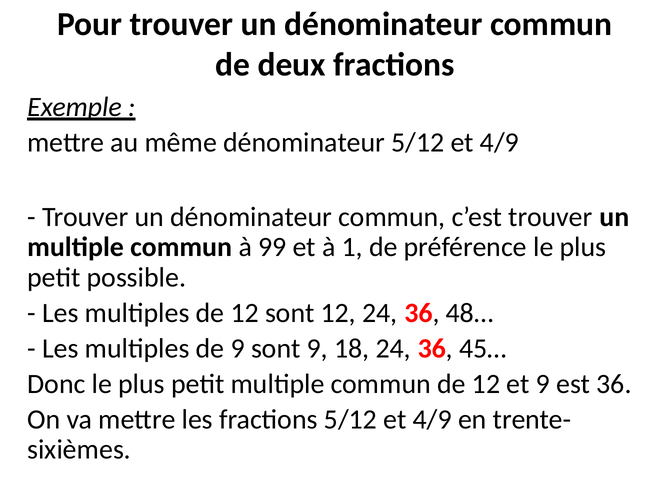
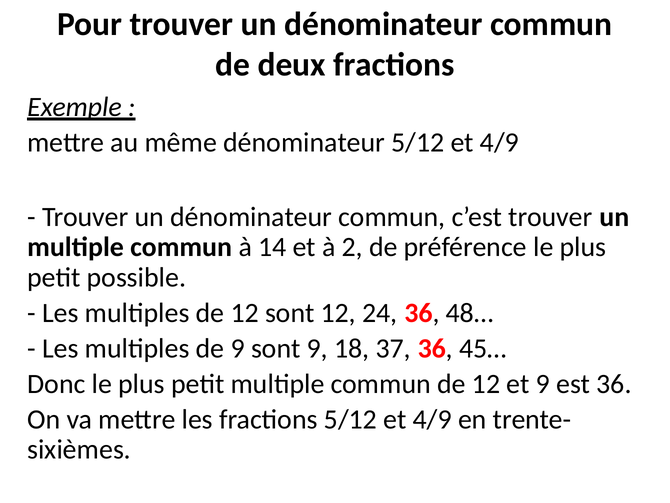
99: 99 -> 14 (272, 247)
1: 1 -> 2 (352, 247)
18 24: 24 -> 37 (393, 348)
